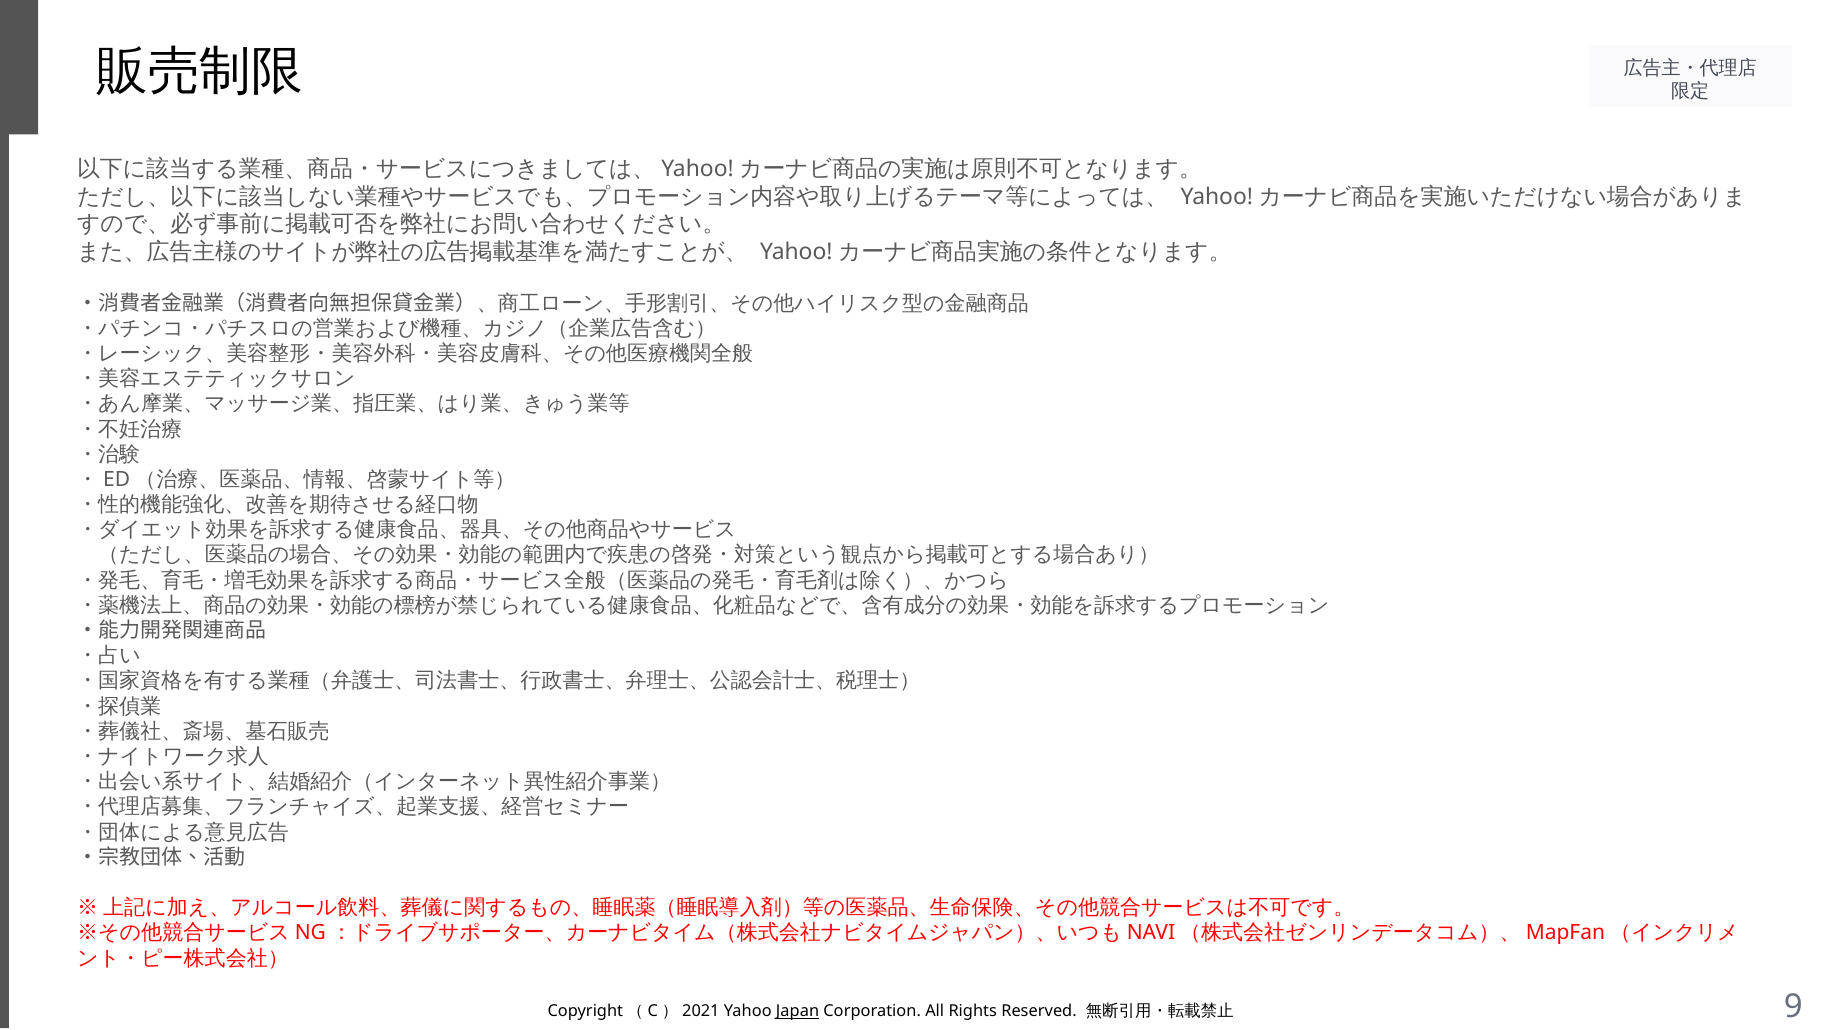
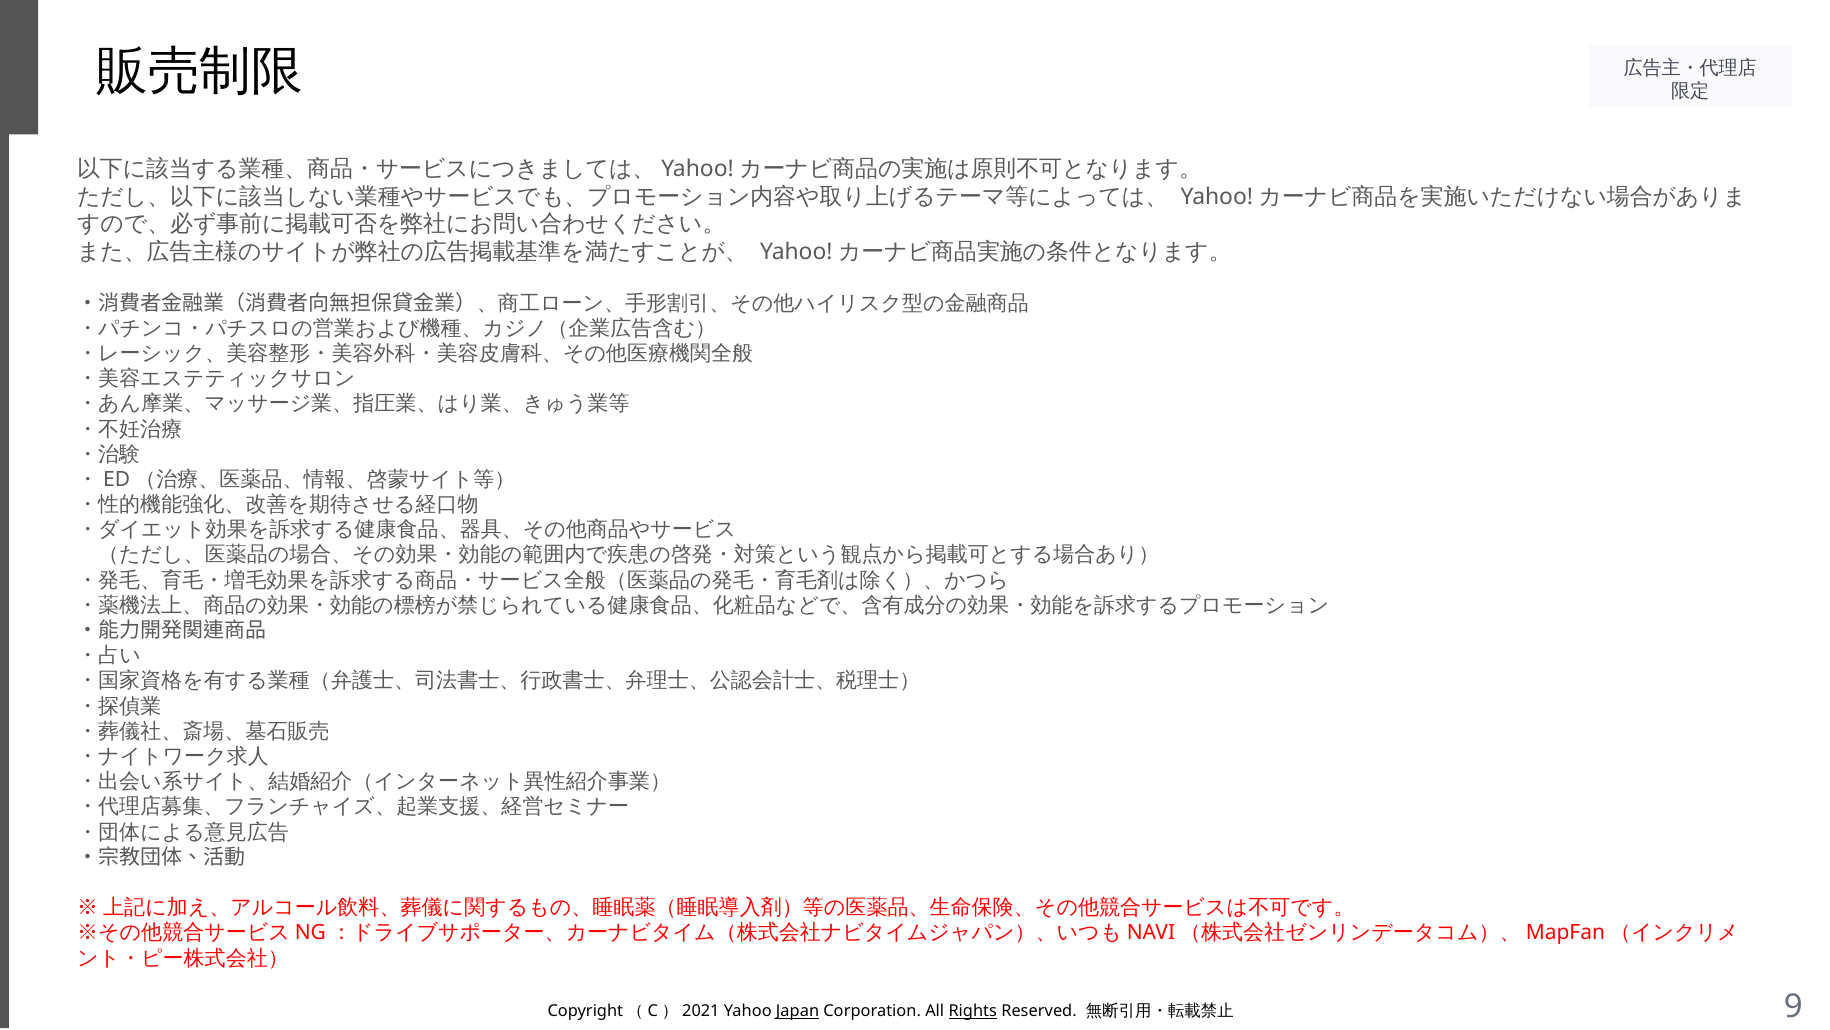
Rights underline: none -> present (973, 1011)
